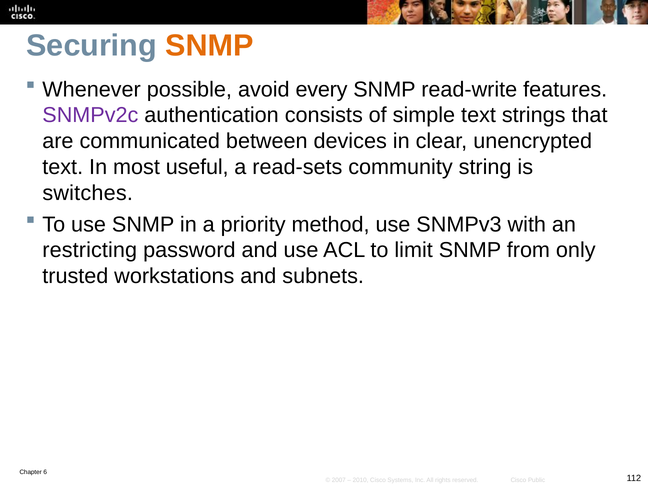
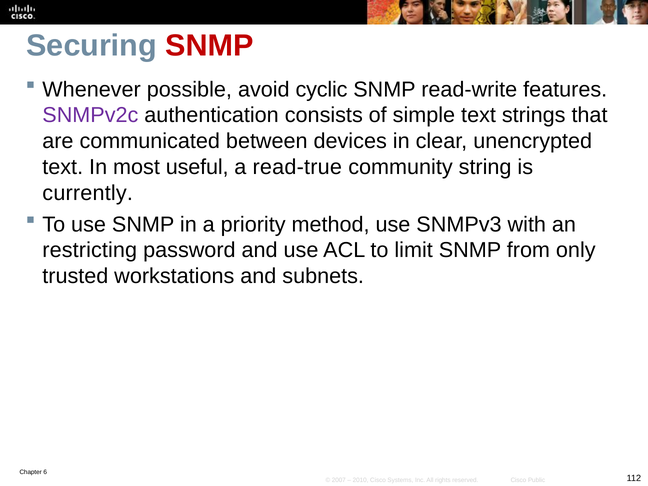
SNMP colour: orange -> red (209, 45)
every: every -> cyclic (322, 89)
read-sets: read-sets -> read-true (297, 167)
switches: switches -> currently (88, 193)
